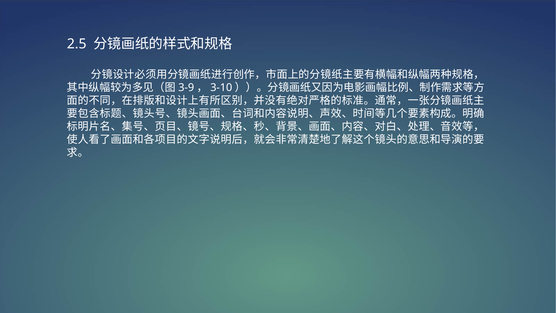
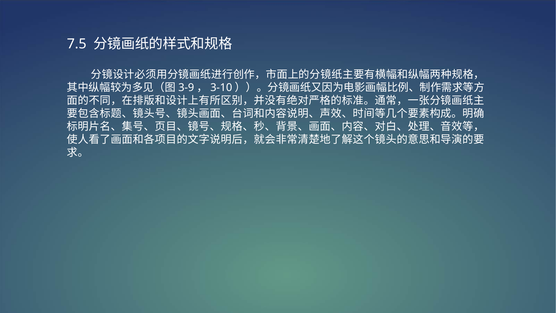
2.5: 2.5 -> 7.5 (77, 44)
